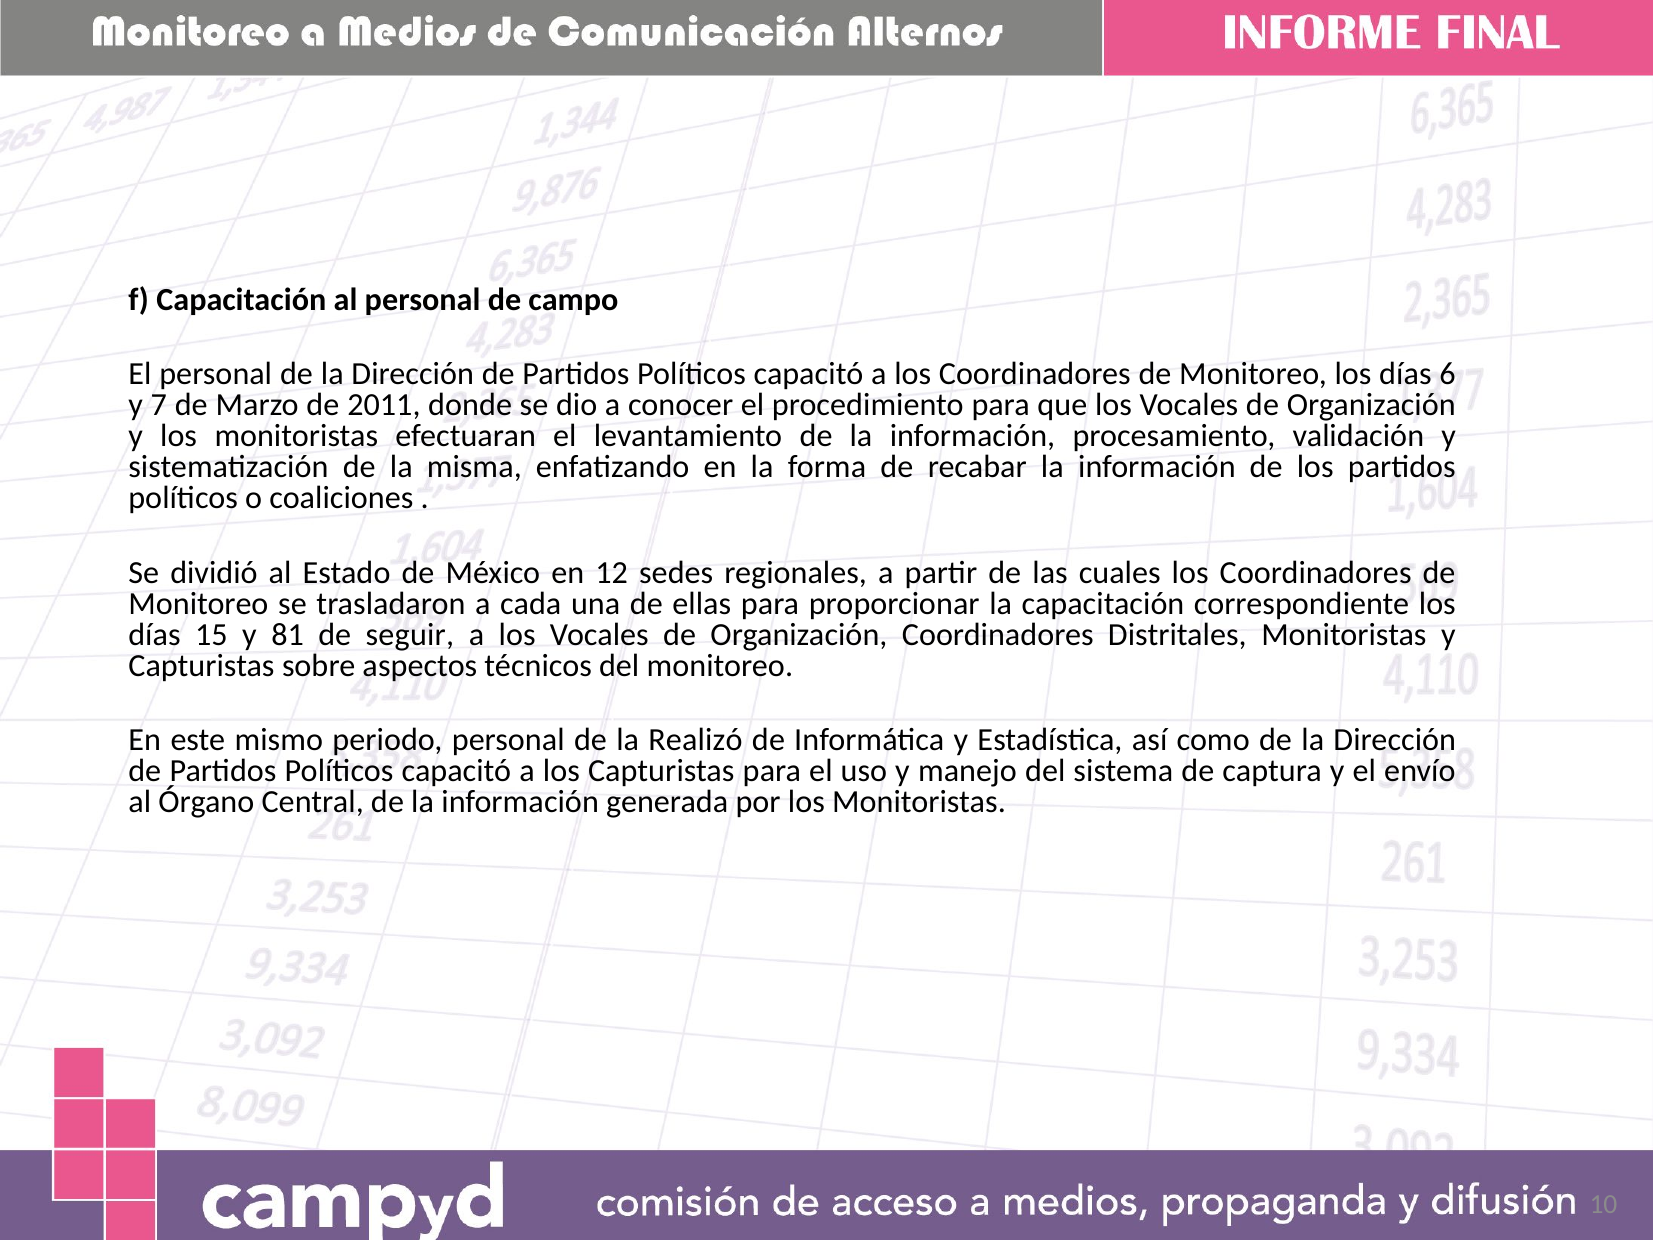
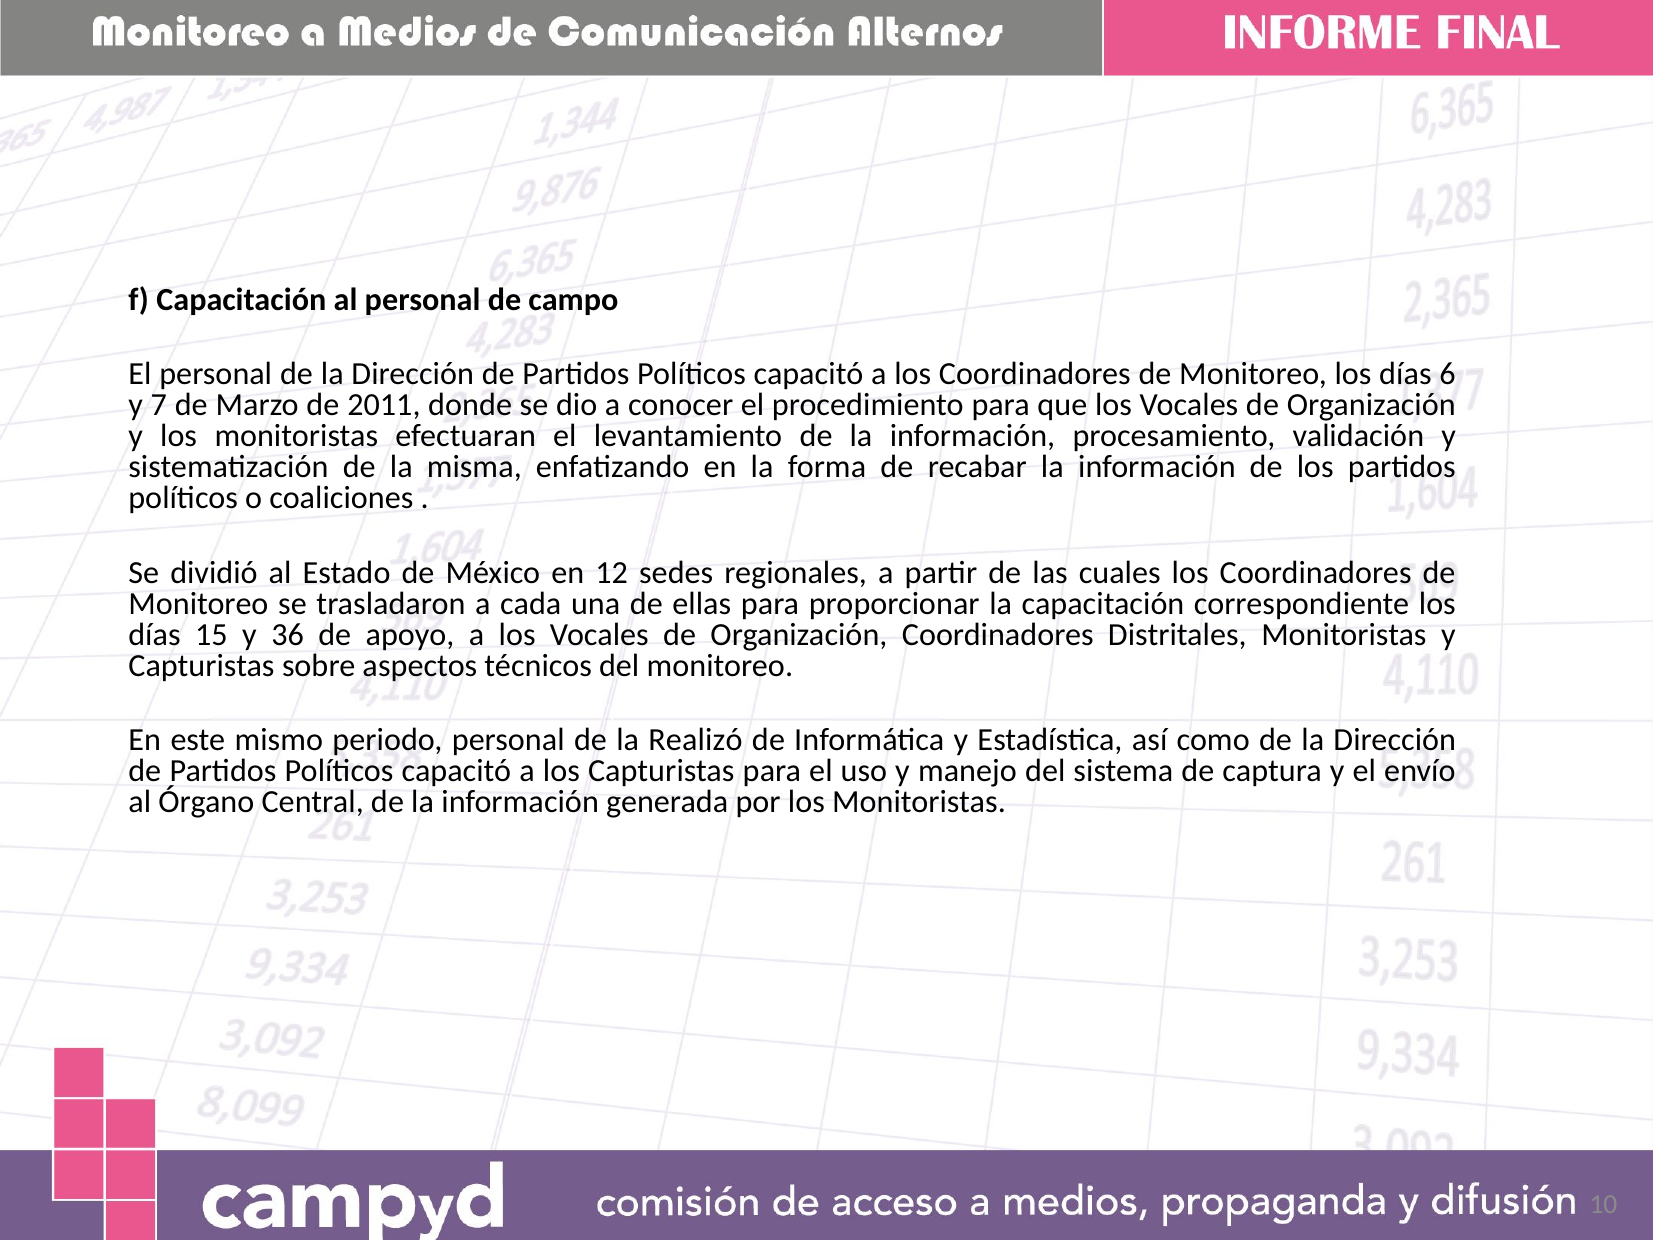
81: 81 -> 36 (288, 634)
seguir: seguir -> apoyo (410, 634)
